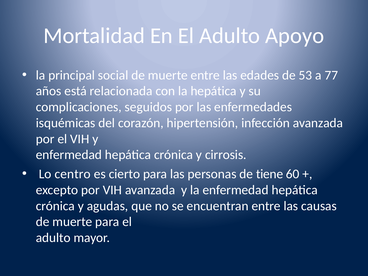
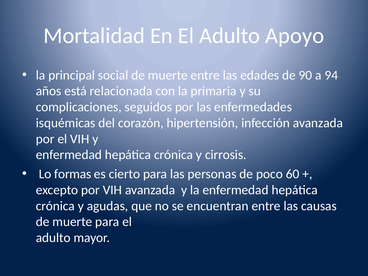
53: 53 -> 90 (305, 75)
77: 77 -> 94 (331, 75)
la hepática: hepática -> primaria (214, 91)
centro: centro -> formas (73, 174)
tiene: tiene -> poco (269, 174)
